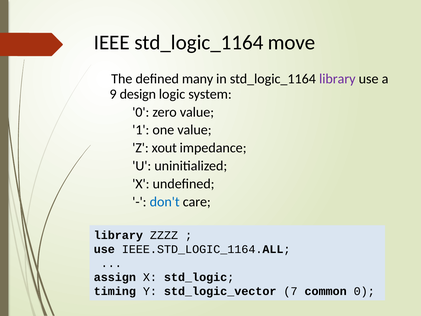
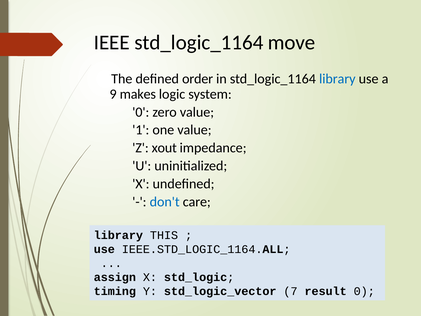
many: many -> order (198, 79)
library colour: purple -> blue (337, 79)
design: design -> makes (138, 94)
ZZZZ: ZZZZ -> THIS (164, 235)
common: common -> result (326, 291)
